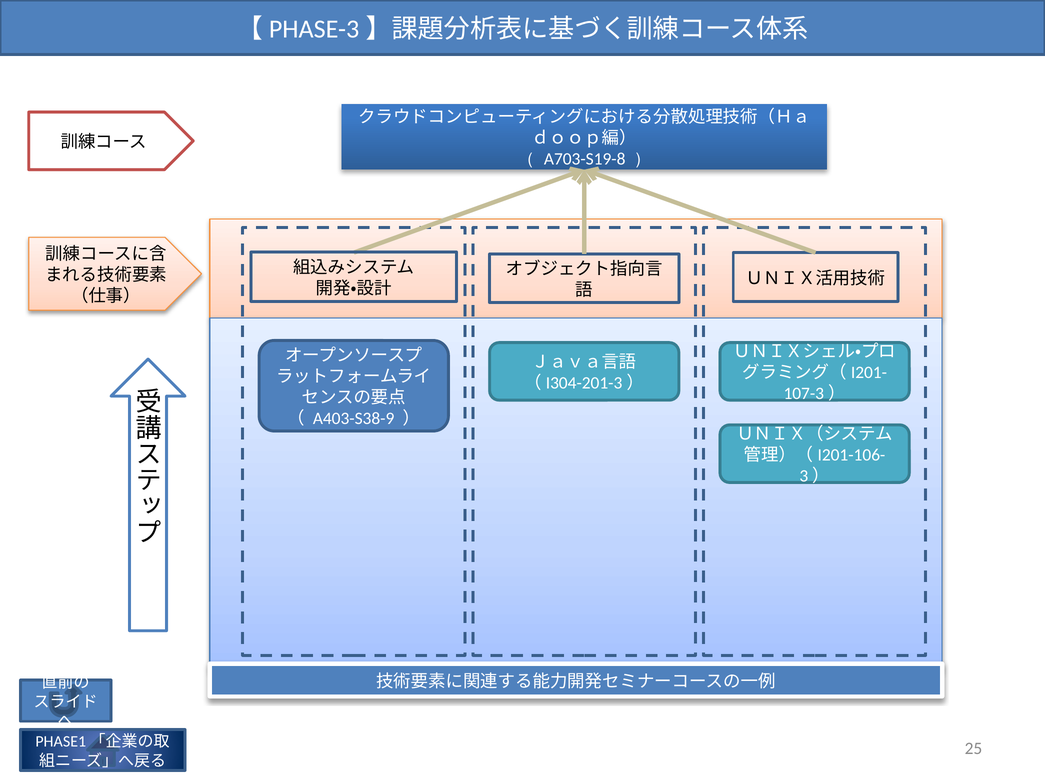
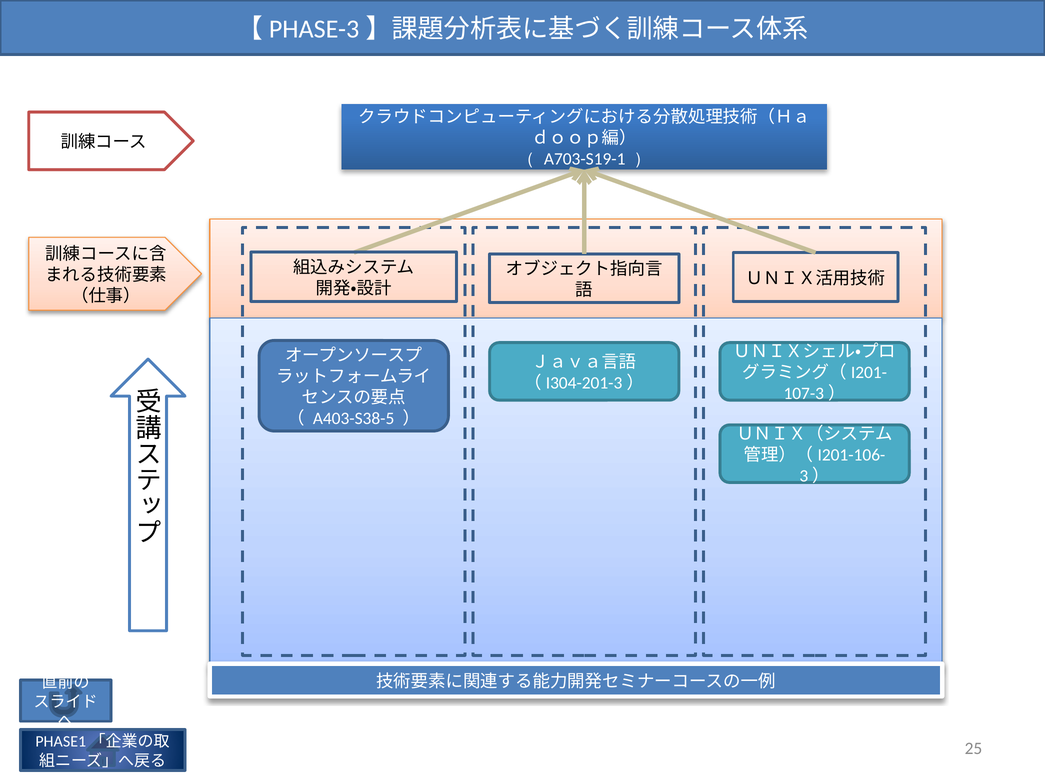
A703-S19-8: A703-S19-8 -> A703-S19-1 (585, 159)
A403-S38-9: A403-S38-9 -> A403-S38-5 (354, 418)
